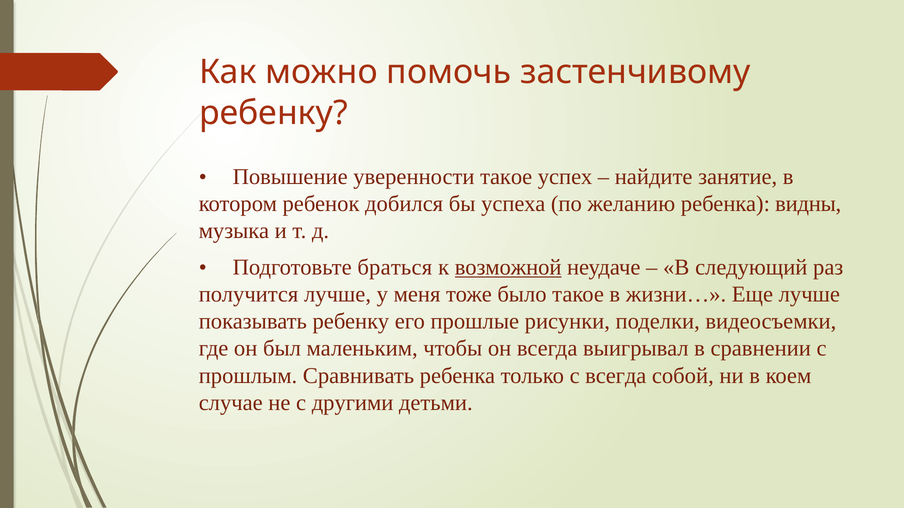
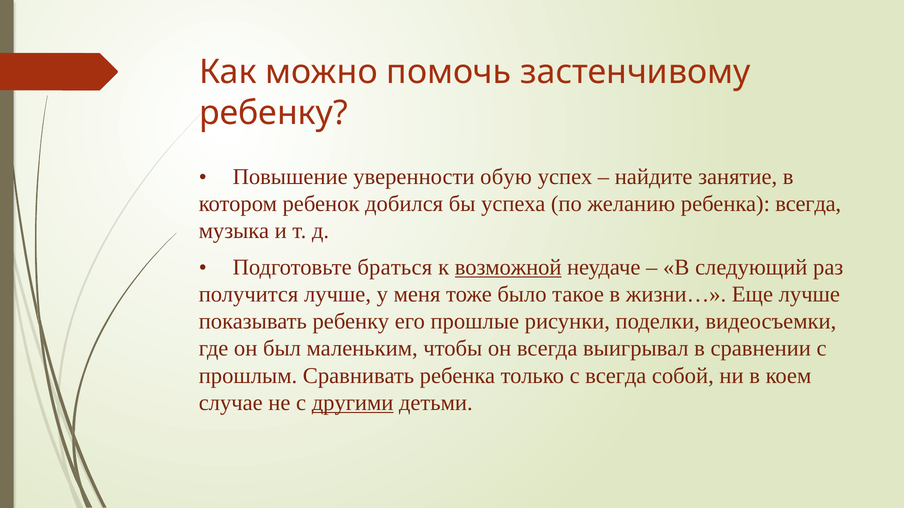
уверенности такое: такое -> обую (506, 177)
ребенка видны: видны -> всегда (808, 204)
другими underline: none -> present (353, 403)
